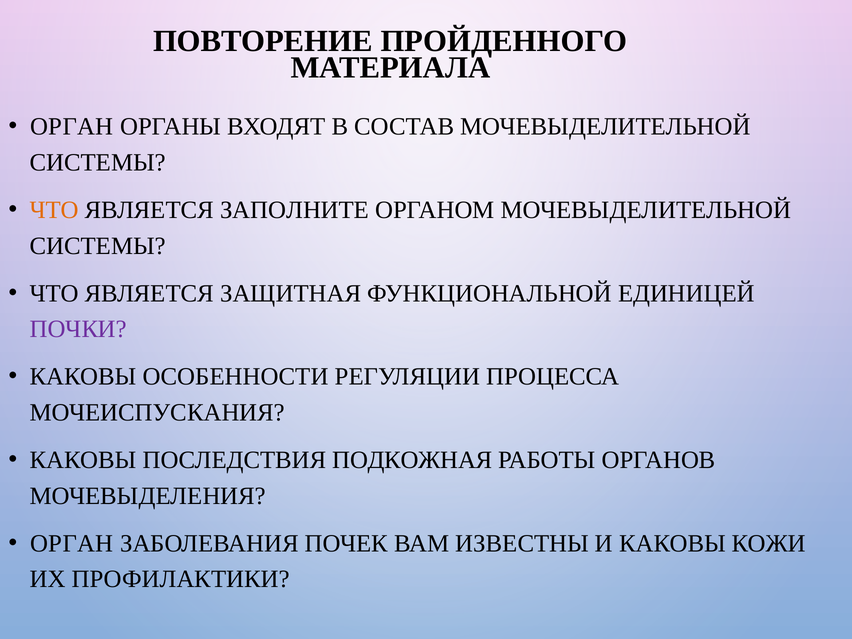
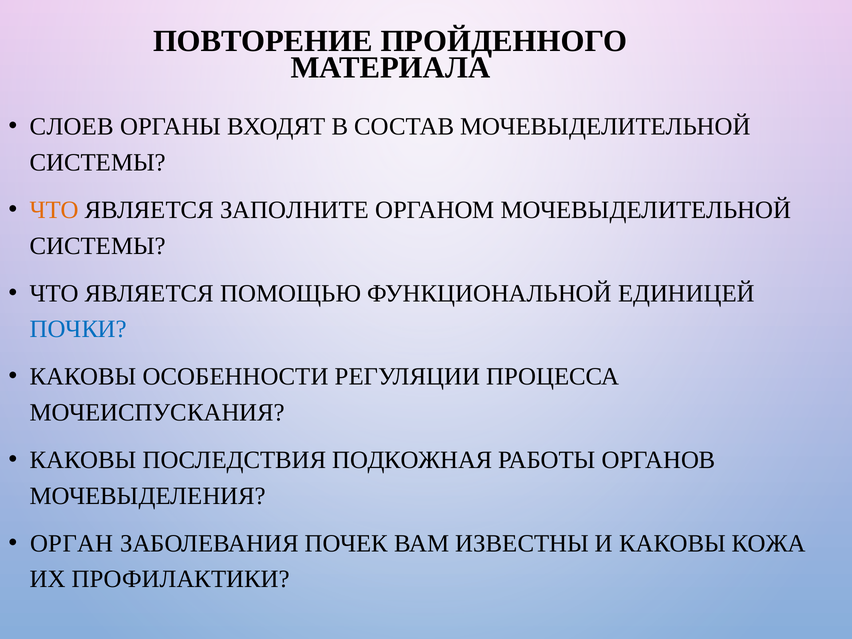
ОРГАН: ОРГАН -> СЛОЕВ (72, 127)
ЗАЩИТНАЯ: ЗАЩИТНАЯ -> ПОМОЩЬЮ (291, 293)
ПОЧКИ colour: purple -> blue (78, 329)
КОЖИ: КОЖИ -> КОЖА (768, 543)
